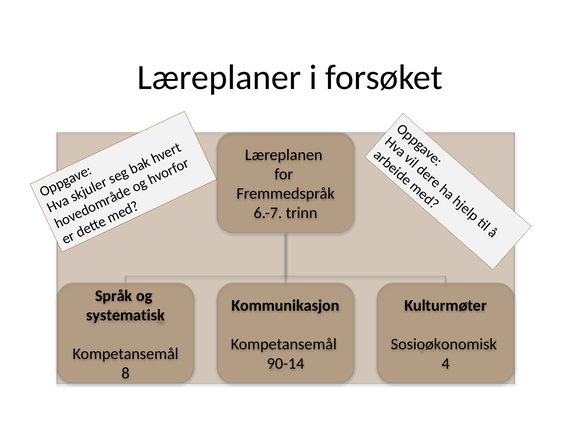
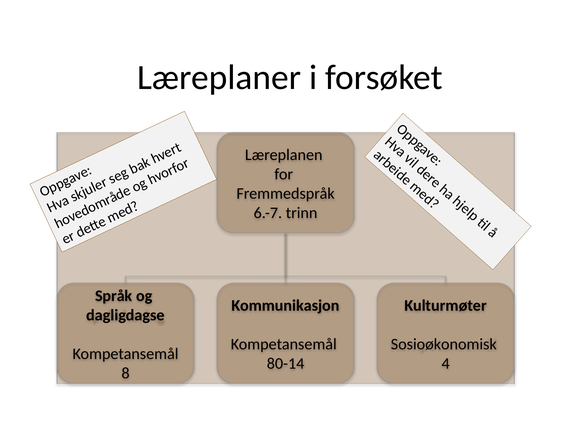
systematisk: systematisk -> dagligdagse (125, 315)
90-14: 90-14 -> 80-14 (286, 363)
